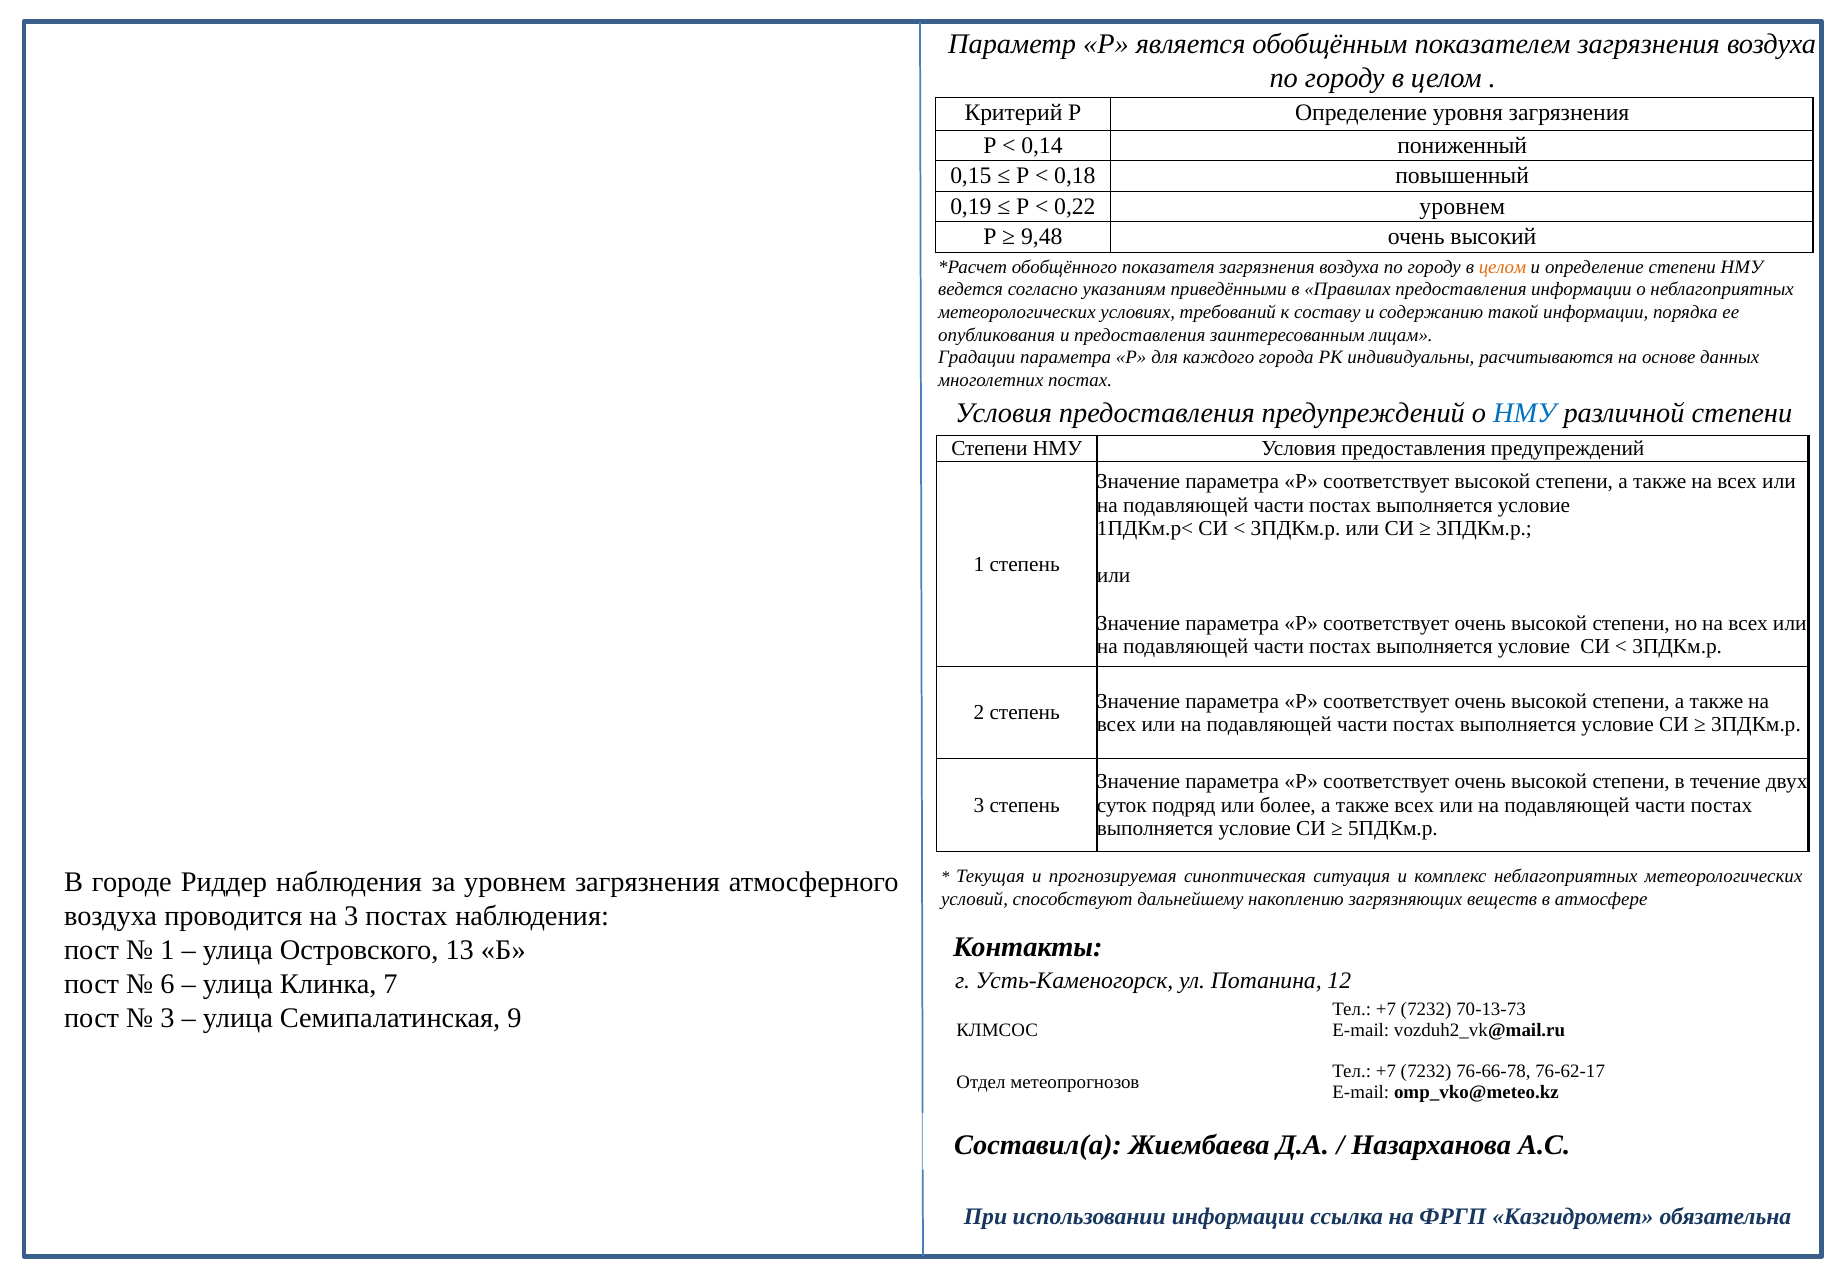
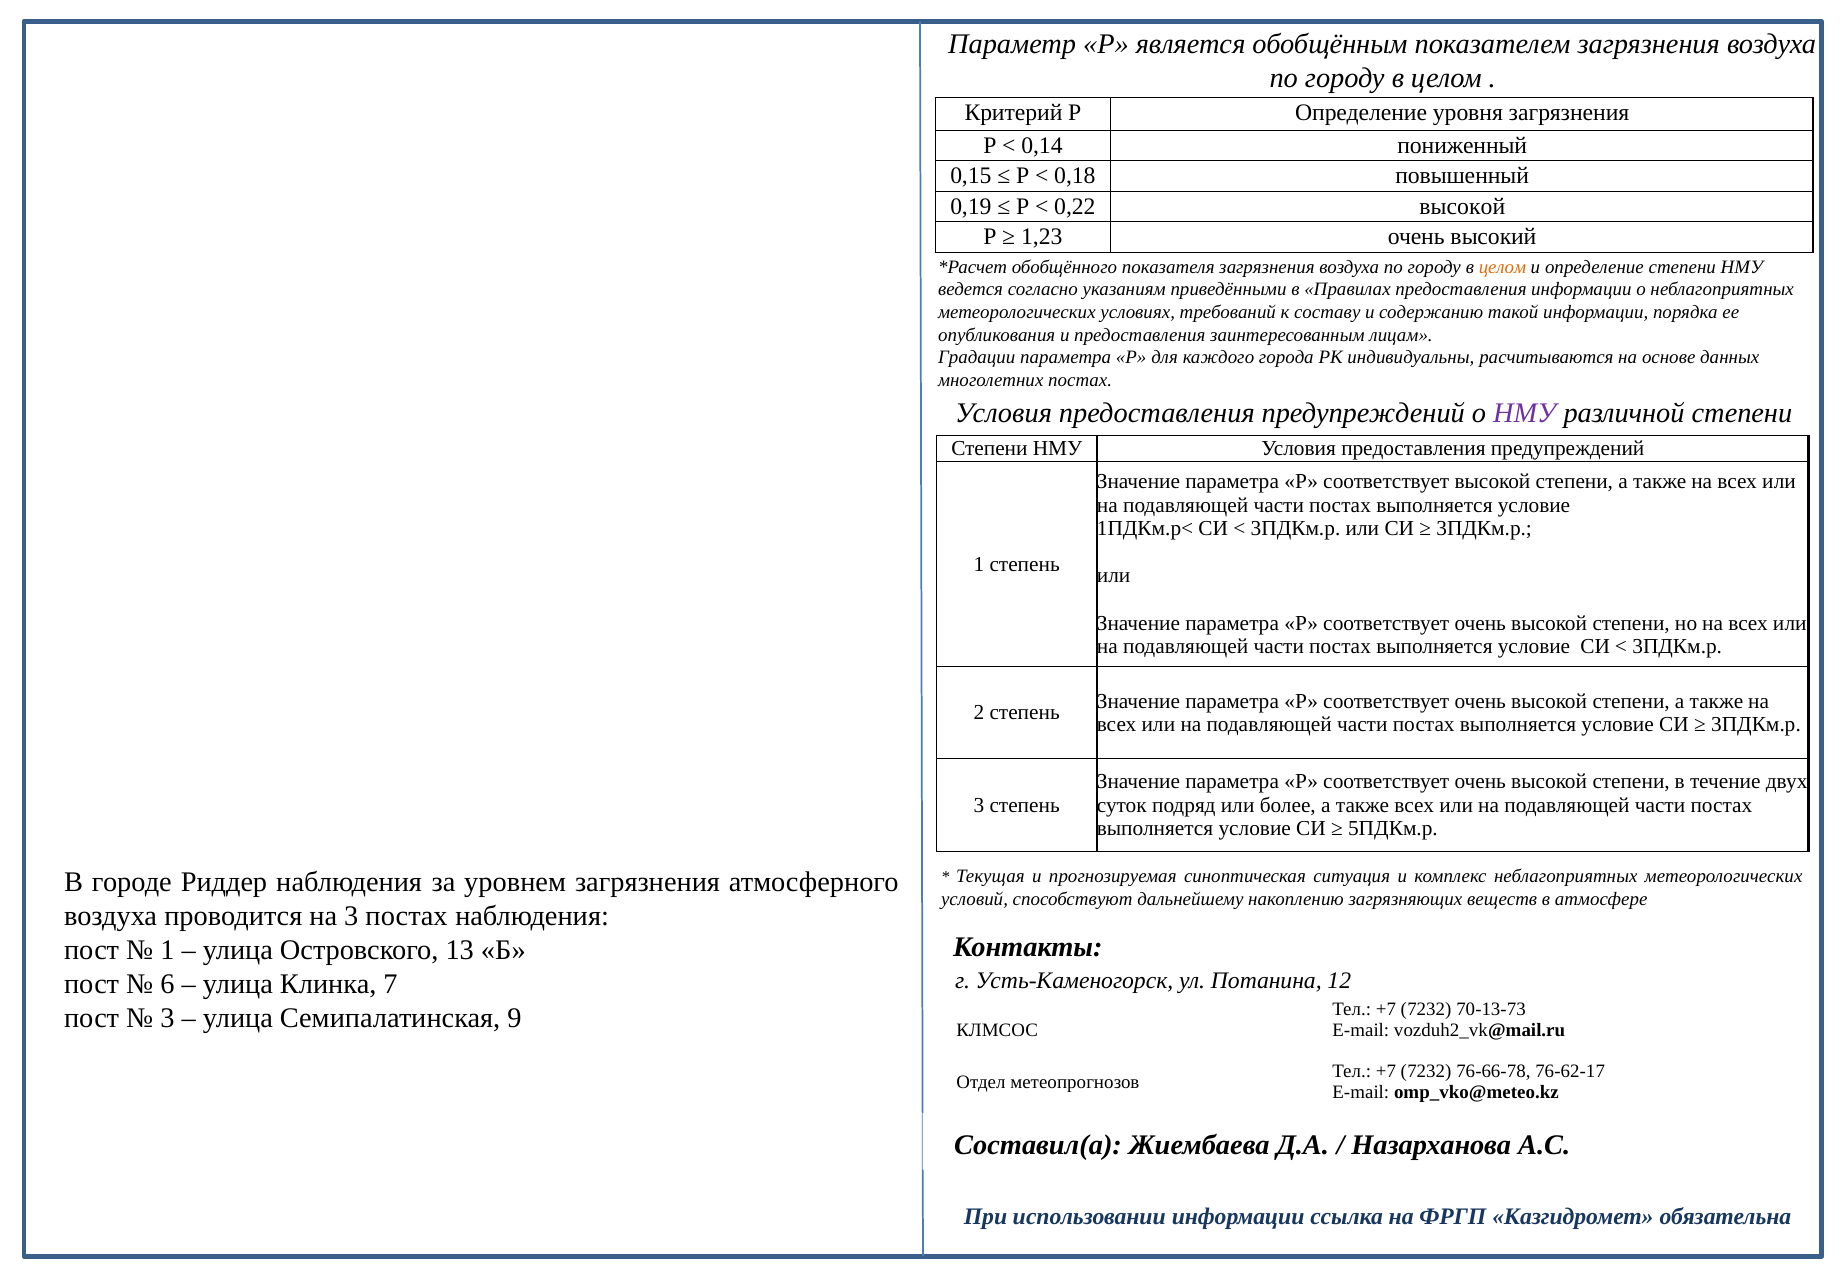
0,22 уровнем: уровнем -> высокой (1462, 206)
9,48: 9,48 -> 1,23 (1042, 237)
НМУ colour: blue -> purple (1525, 414)
